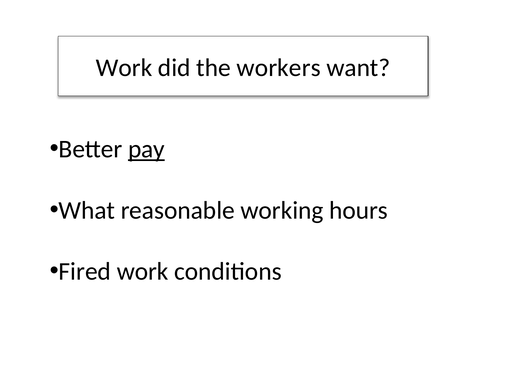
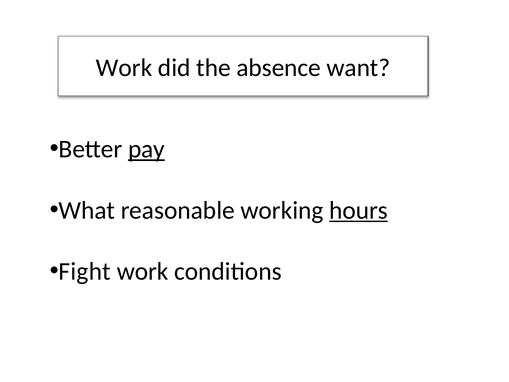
workers: workers -> absence (279, 68)
hours underline: none -> present (359, 210)
Fired: Fired -> Fight (85, 271)
